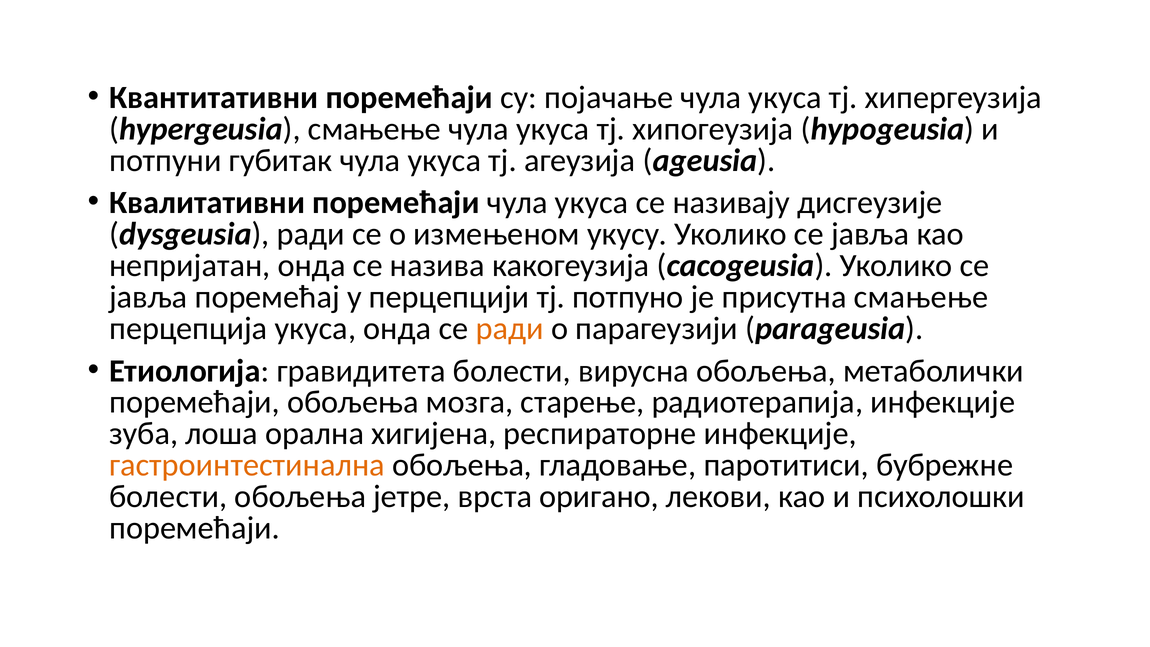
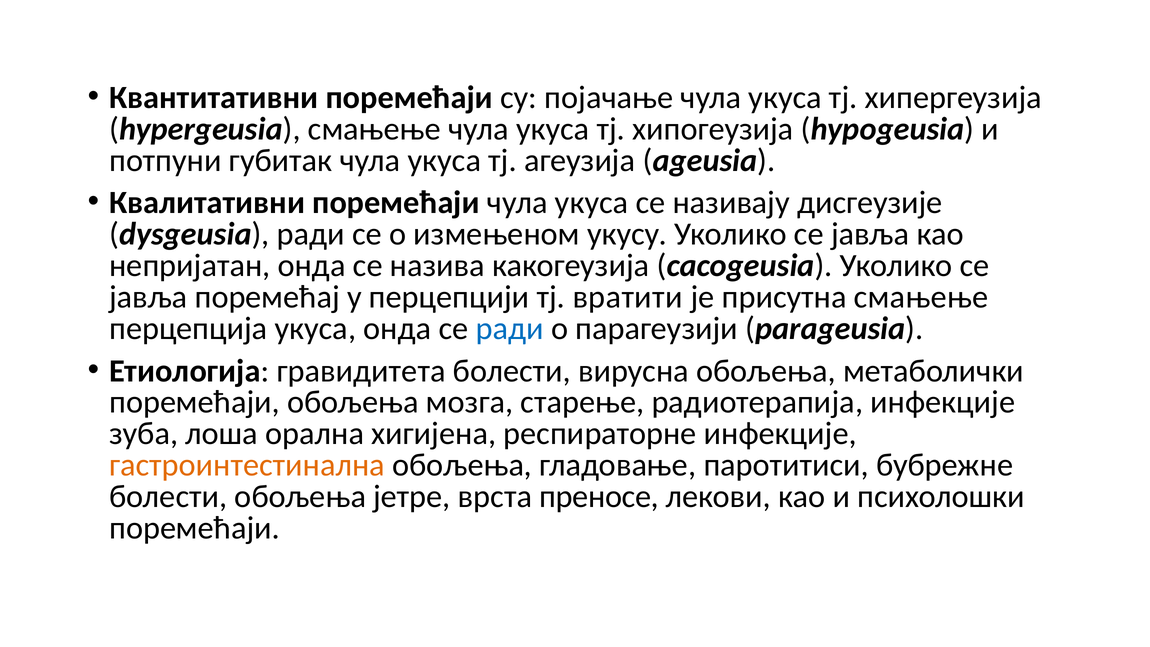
потпуно: потпуно -> вратити (628, 297)
ради colour: orange -> blue (510, 329)
оригано: оригано -> преносе (599, 497)
